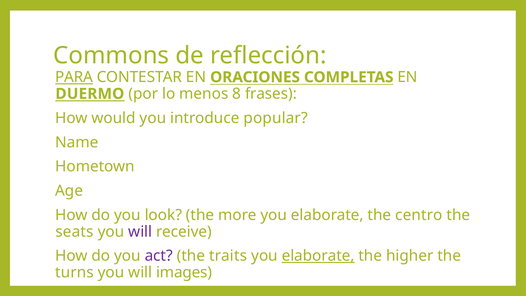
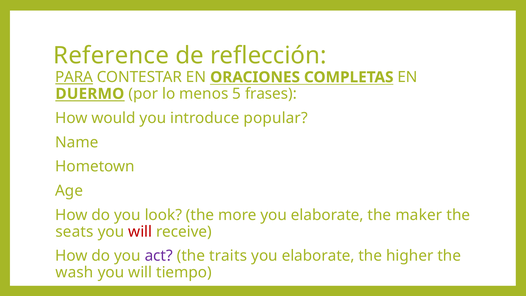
Commons: Commons -> Reference (111, 55)
8: 8 -> 5 (237, 94)
centro: centro -> maker (419, 215)
will colour: purple -> red (140, 232)
elaborate underline: present -> none (318, 256)
turns: turns -> wash (74, 272)
images: images -> tiempo (184, 272)
